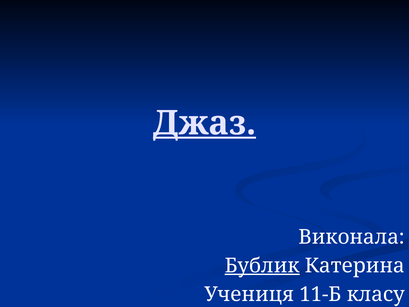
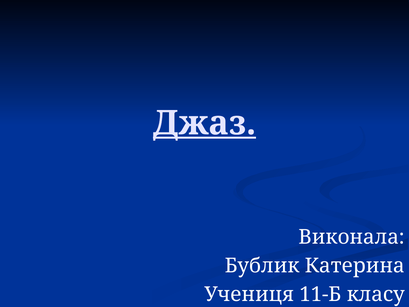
Бублик underline: present -> none (262, 265)
